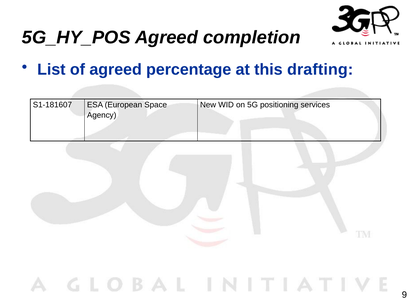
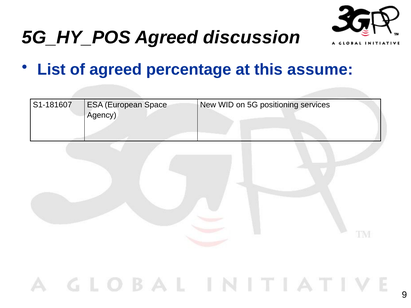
completion: completion -> discussion (252, 37)
drafting: drafting -> assume (320, 70)
